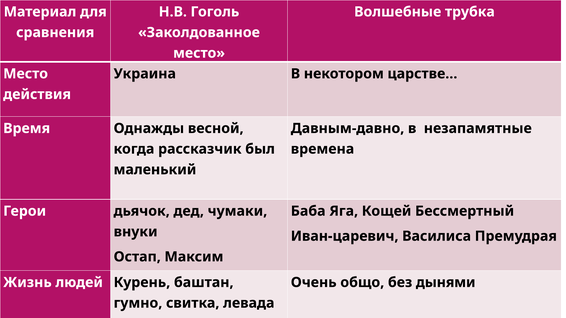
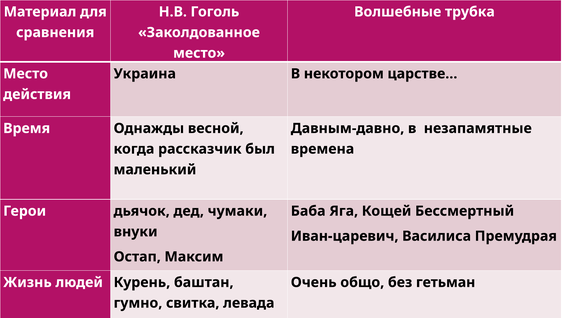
дынями: дынями -> гетьман (446, 283)
